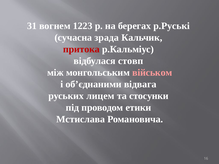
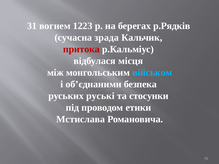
р.Руські: р.Руські -> р.Рядків (172, 26)
стовп: стовп -> місця (131, 61)
військом colour: pink -> light blue (152, 73)
відвага: відвага -> безпека (140, 84)
лицем: лицем -> руські (100, 96)
